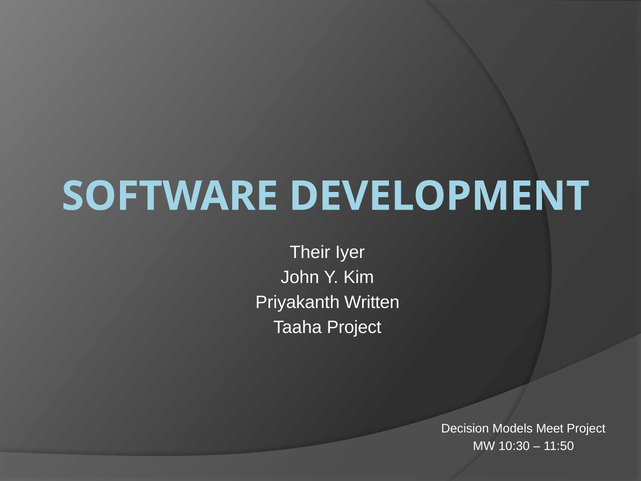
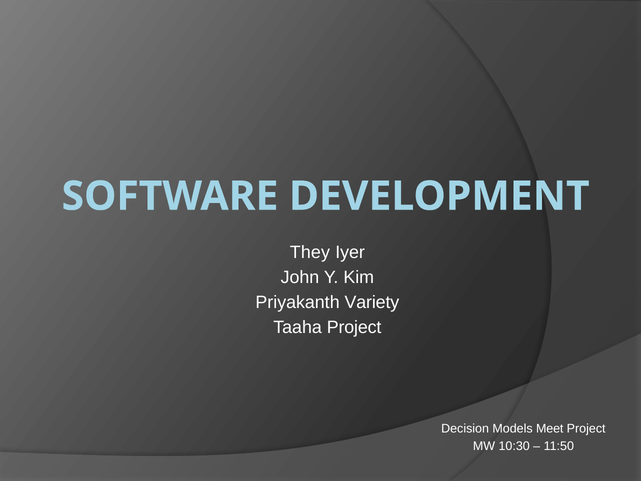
Their: Their -> They (310, 252)
Written: Written -> Variety (372, 302)
